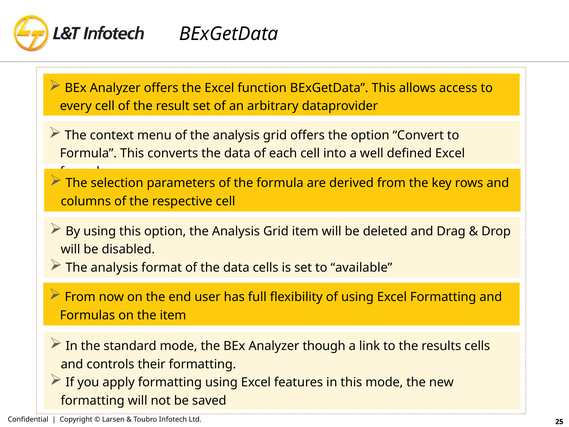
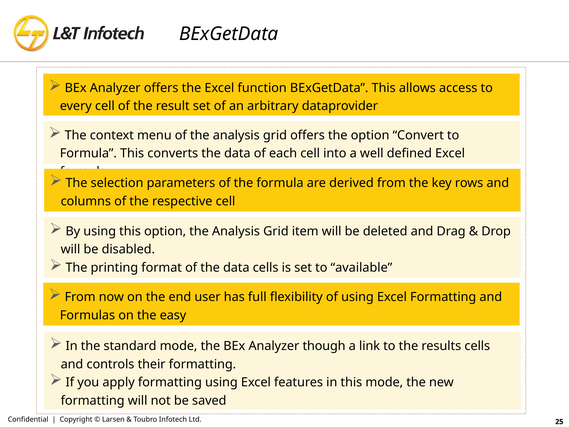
analysis: analysis -> printing (114, 268)
the item: item -> easy (173, 315)
